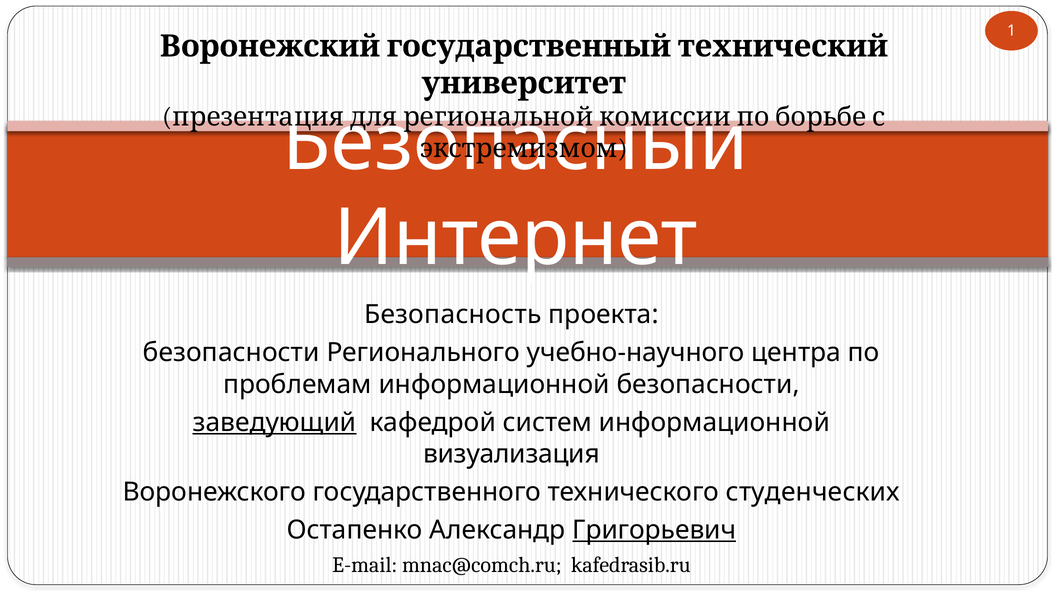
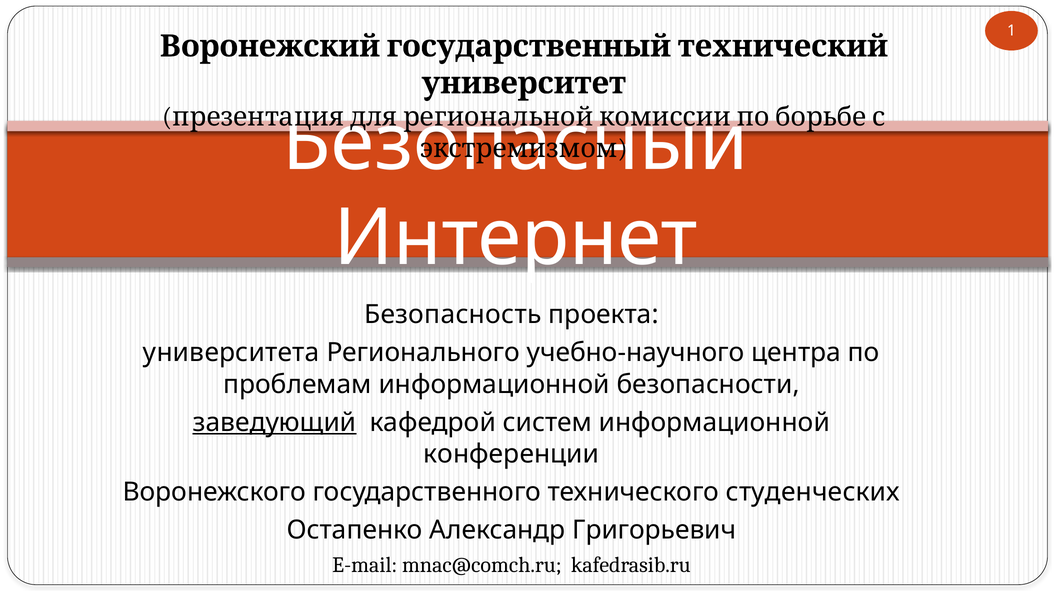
безопасности: безопасности -> университета (231, 353)
визуализация: визуализация -> конференции (511, 454)
Григорьевич underline: present -> none (654, 530)
